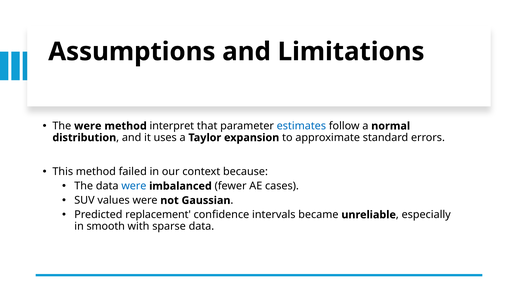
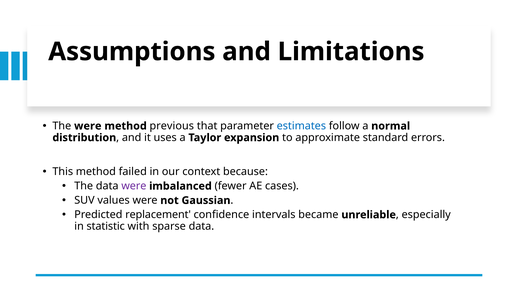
interpret: interpret -> previous (172, 126)
were colour: blue -> purple (134, 186)
smooth: smooth -> statistic (106, 227)
